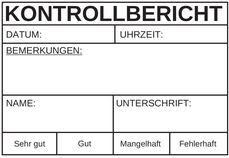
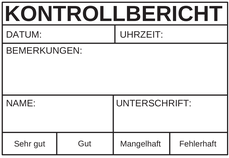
BEMERKUNGEN underline: present -> none (44, 51)
